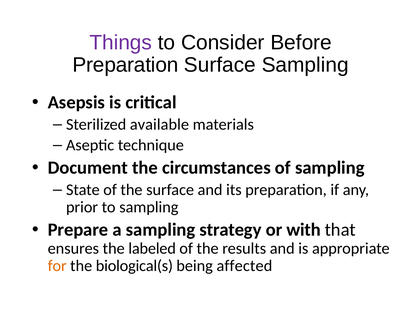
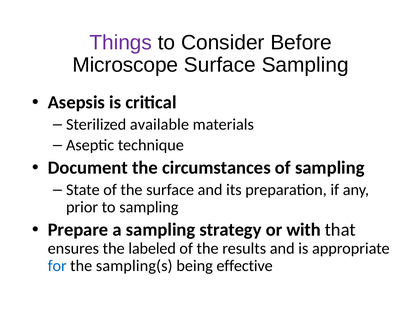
Preparation: Preparation -> Microscope (125, 65)
for colour: orange -> blue (57, 266)
biological(s: biological(s -> sampling(s (134, 266)
affected: affected -> effective (245, 266)
